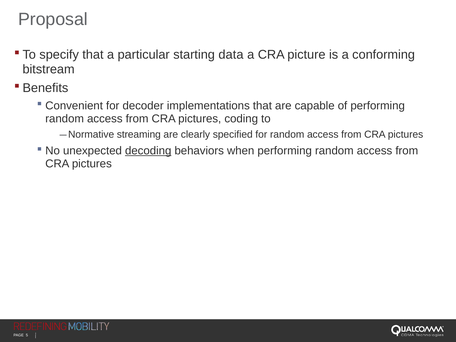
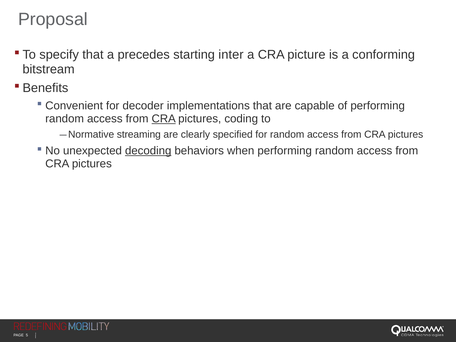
particular: particular -> precedes (144, 55)
data: data -> inter (231, 55)
CRA underline: none -> present (164, 119)
